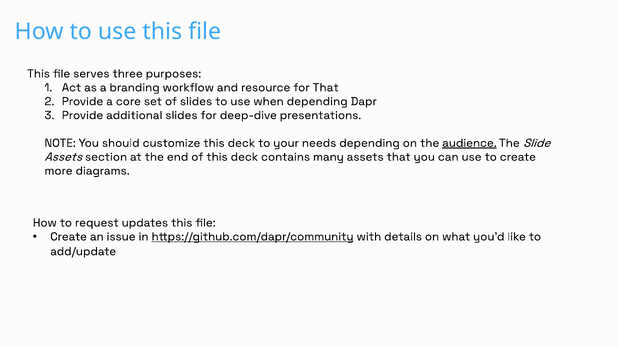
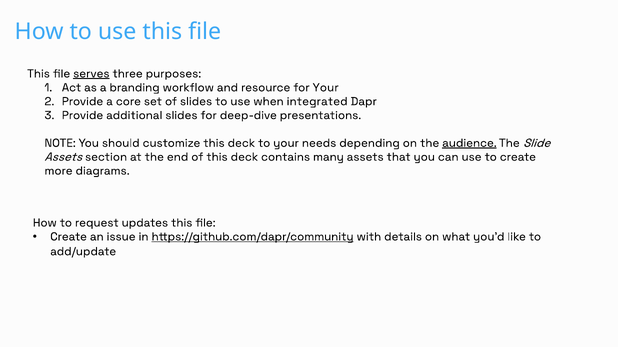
serves underline: none -> present (91, 74)
for That: That -> Your (326, 88)
when depending: depending -> integrated (317, 102)
